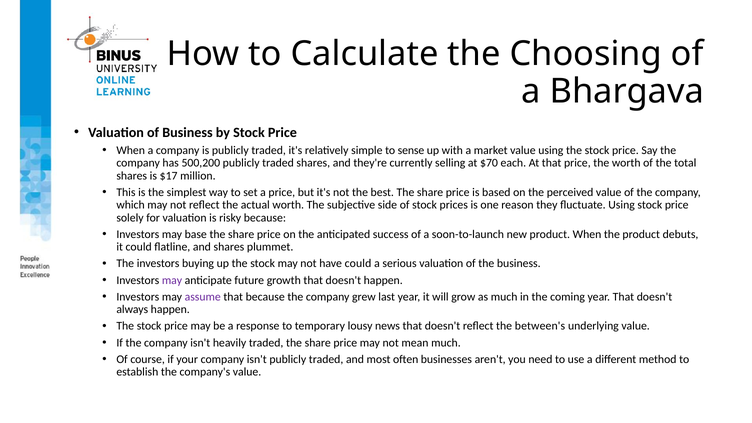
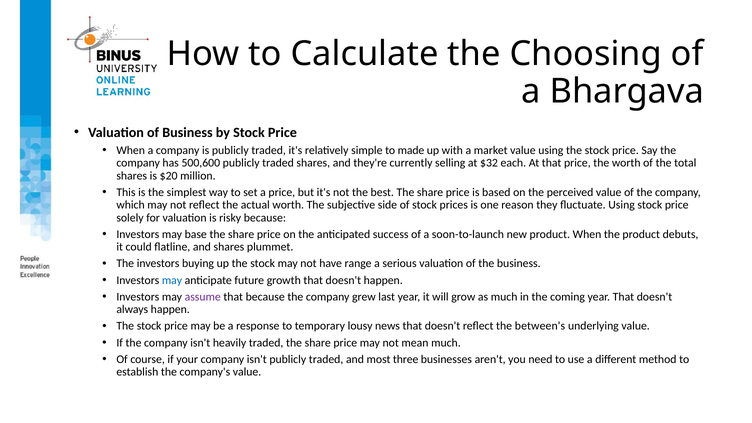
sense: sense -> made (411, 150)
500,200: 500,200 -> 500,600 (201, 163)
$70: $70 -> $32 (489, 163)
$17: $17 -> $20 (169, 176)
have could: could -> range (358, 264)
may colour: purple -> blue (172, 280)
often: often -> three (406, 359)
